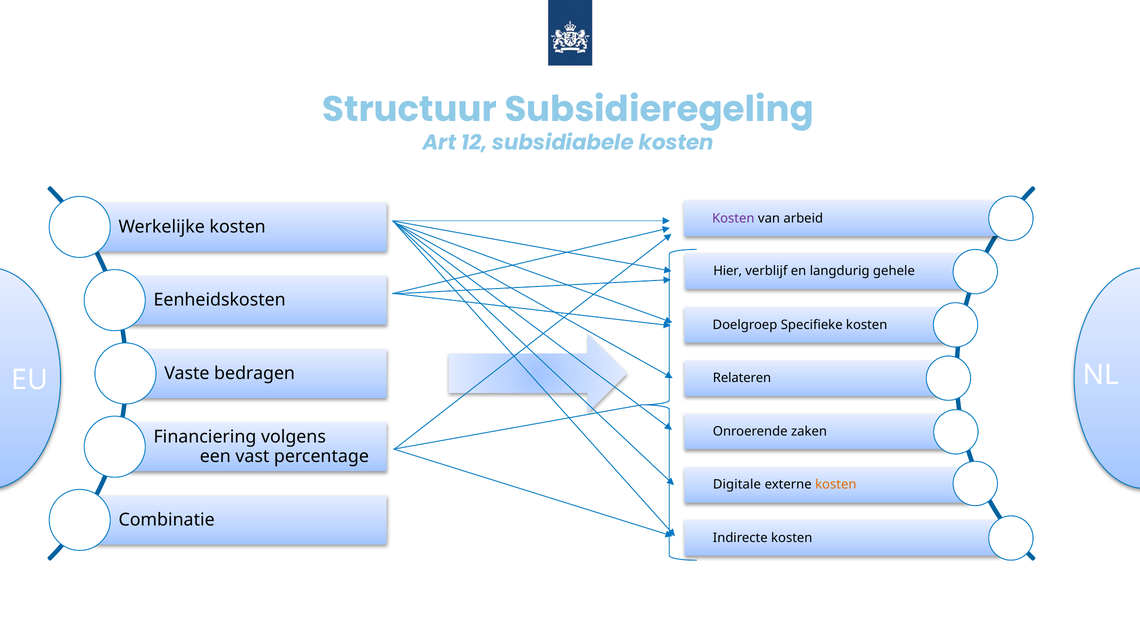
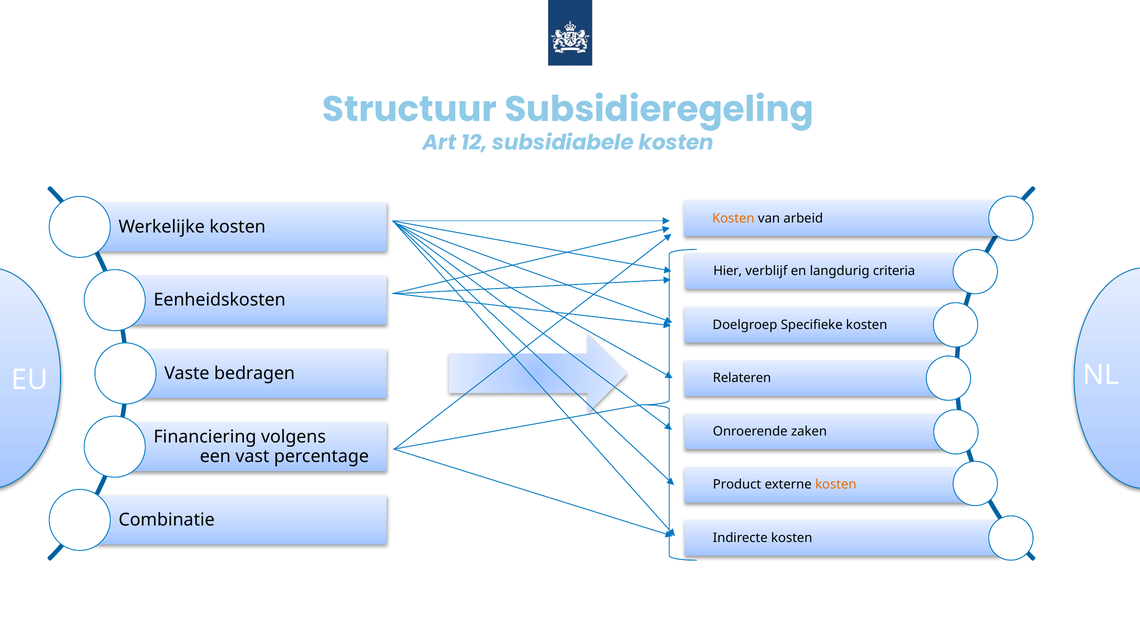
Kosten colour: purple -> orange (733, 218)
gehele: gehele -> criteria (894, 271)
Digitale: Digitale -> Product (737, 485)
